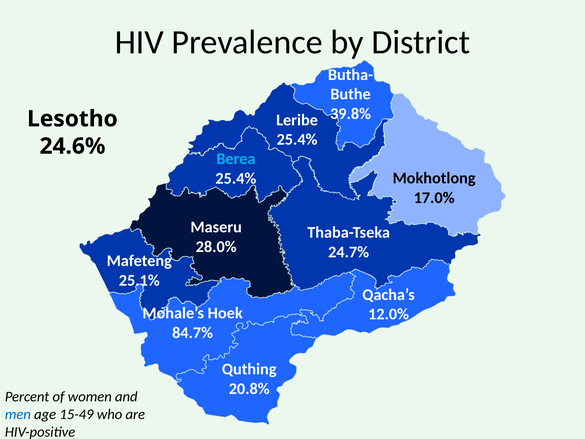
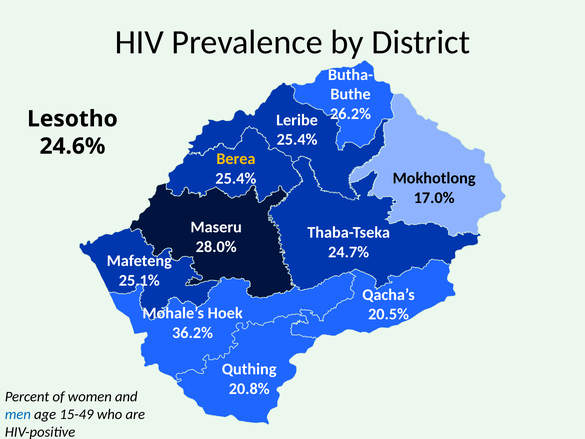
39.8%: 39.8% -> 26.2% (351, 114)
Berea colour: light blue -> yellow (236, 159)
12.0%: 12.0% -> 20.5% (389, 314)
84.7%: 84.7% -> 36.2% (193, 332)
